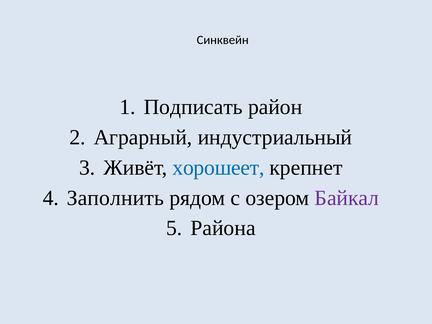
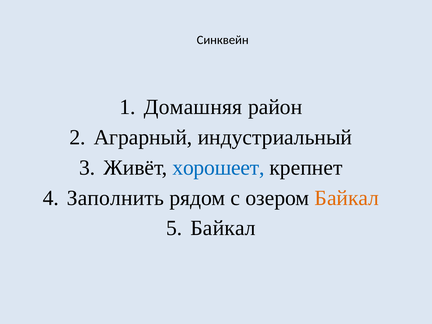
Подписать: Подписать -> Домашняя (193, 107)
Байкал colour: purple -> orange (347, 198)
Района: Района -> Байкал (223, 228)
